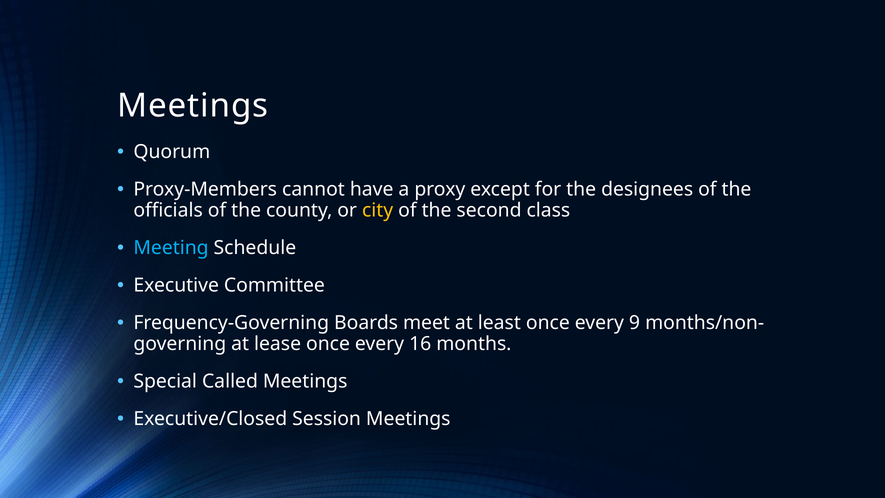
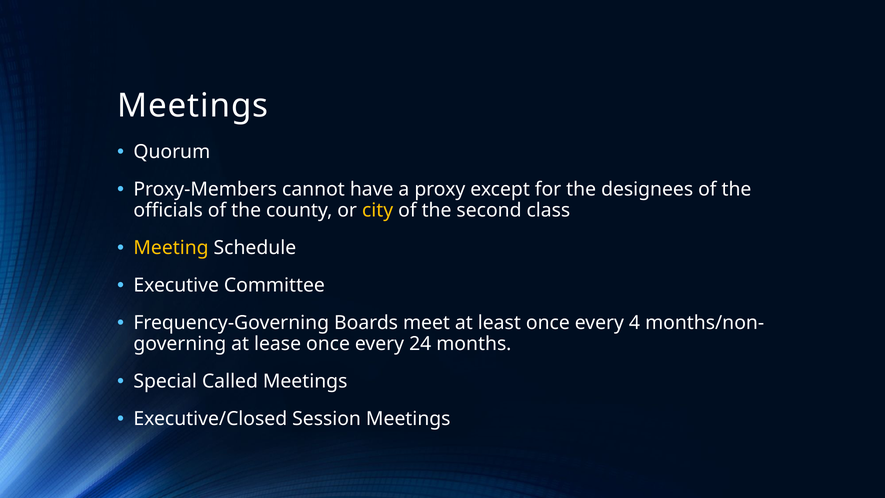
Meeting colour: light blue -> yellow (171, 248)
9: 9 -> 4 (635, 323)
16: 16 -> 24 (420, 344)
